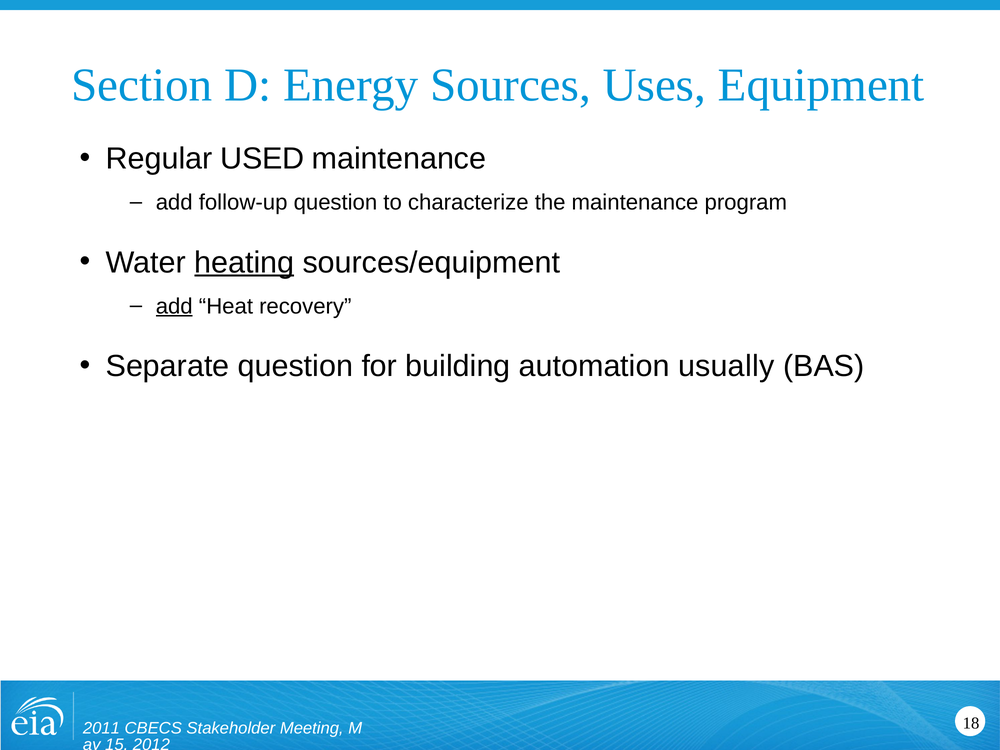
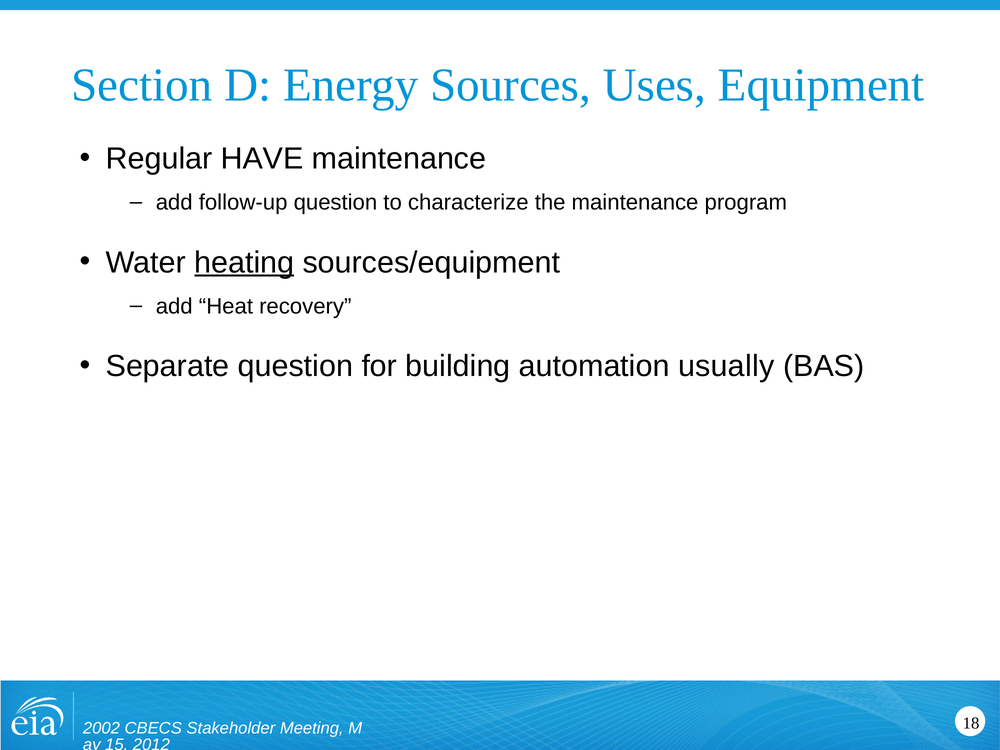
USED: USED -> HAVE (262, 159)
add underline: present -> none (174, 306)
2011: 2011 -> 2002 (101, 728)
